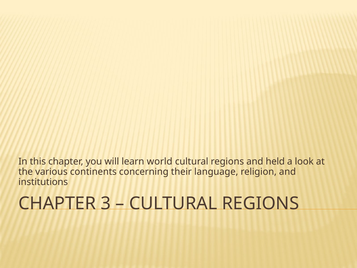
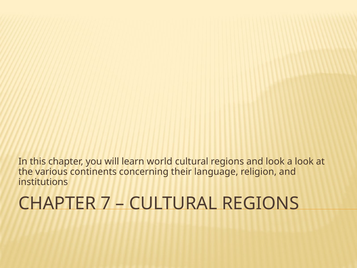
and held: held -> look (275, 161)
3: 3 -> 7 (106, 203)
